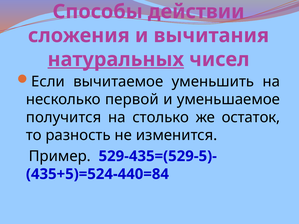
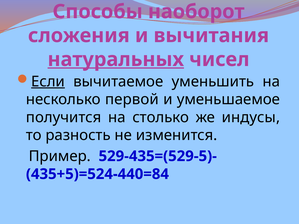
действии: действии -> наоборот (196, 12)
Если underline: none -> present (48, 82)
остаток: остаток -> индусы (251, 117)
